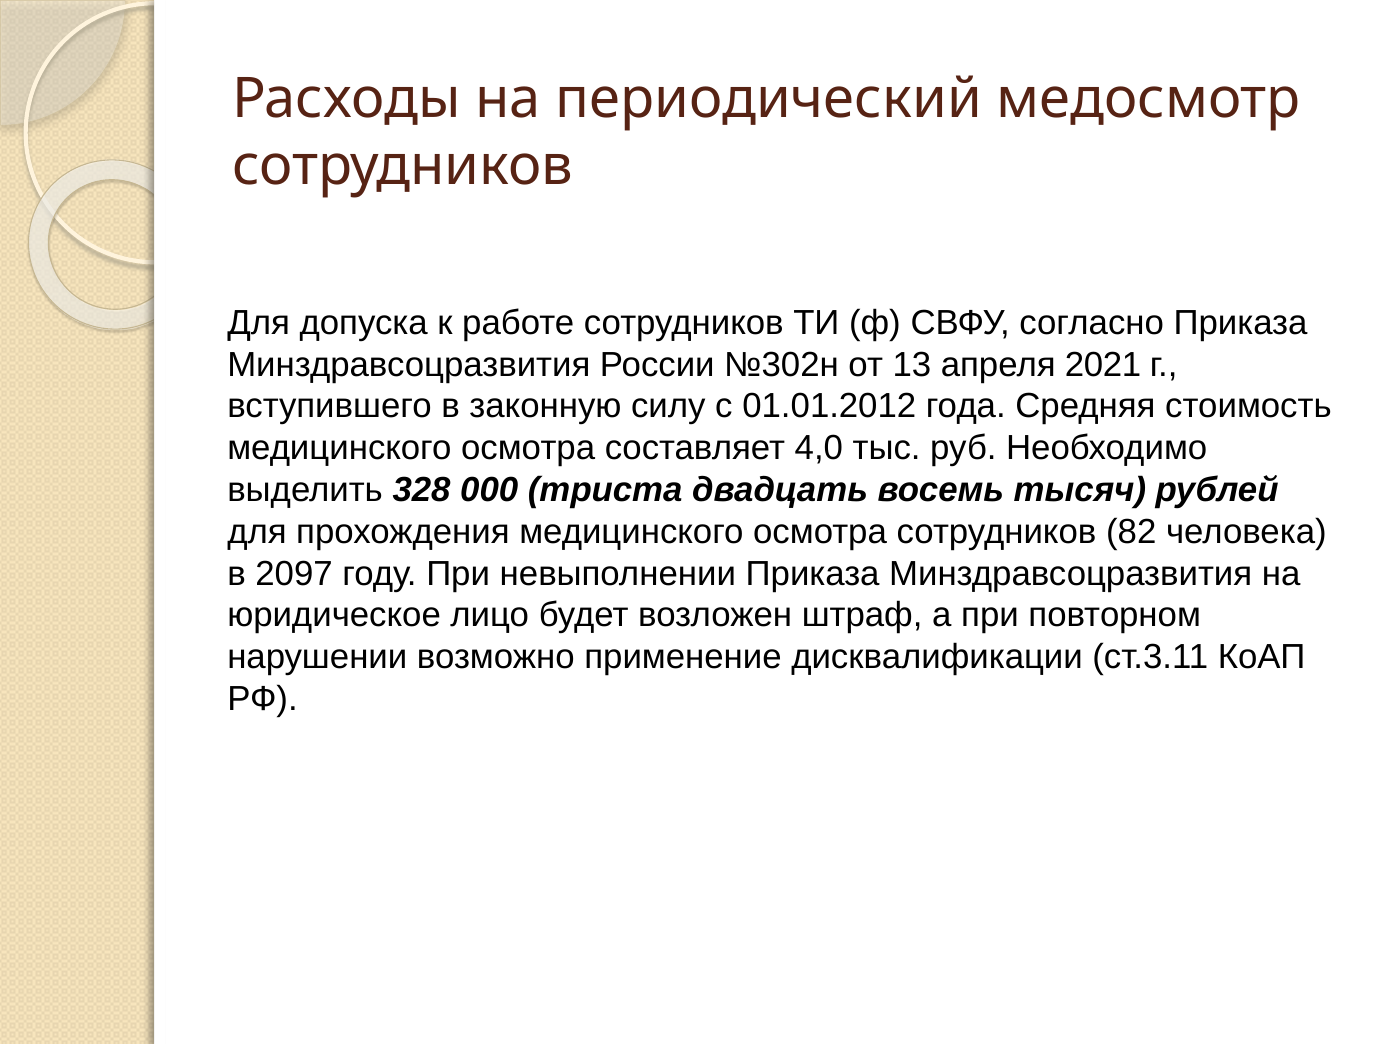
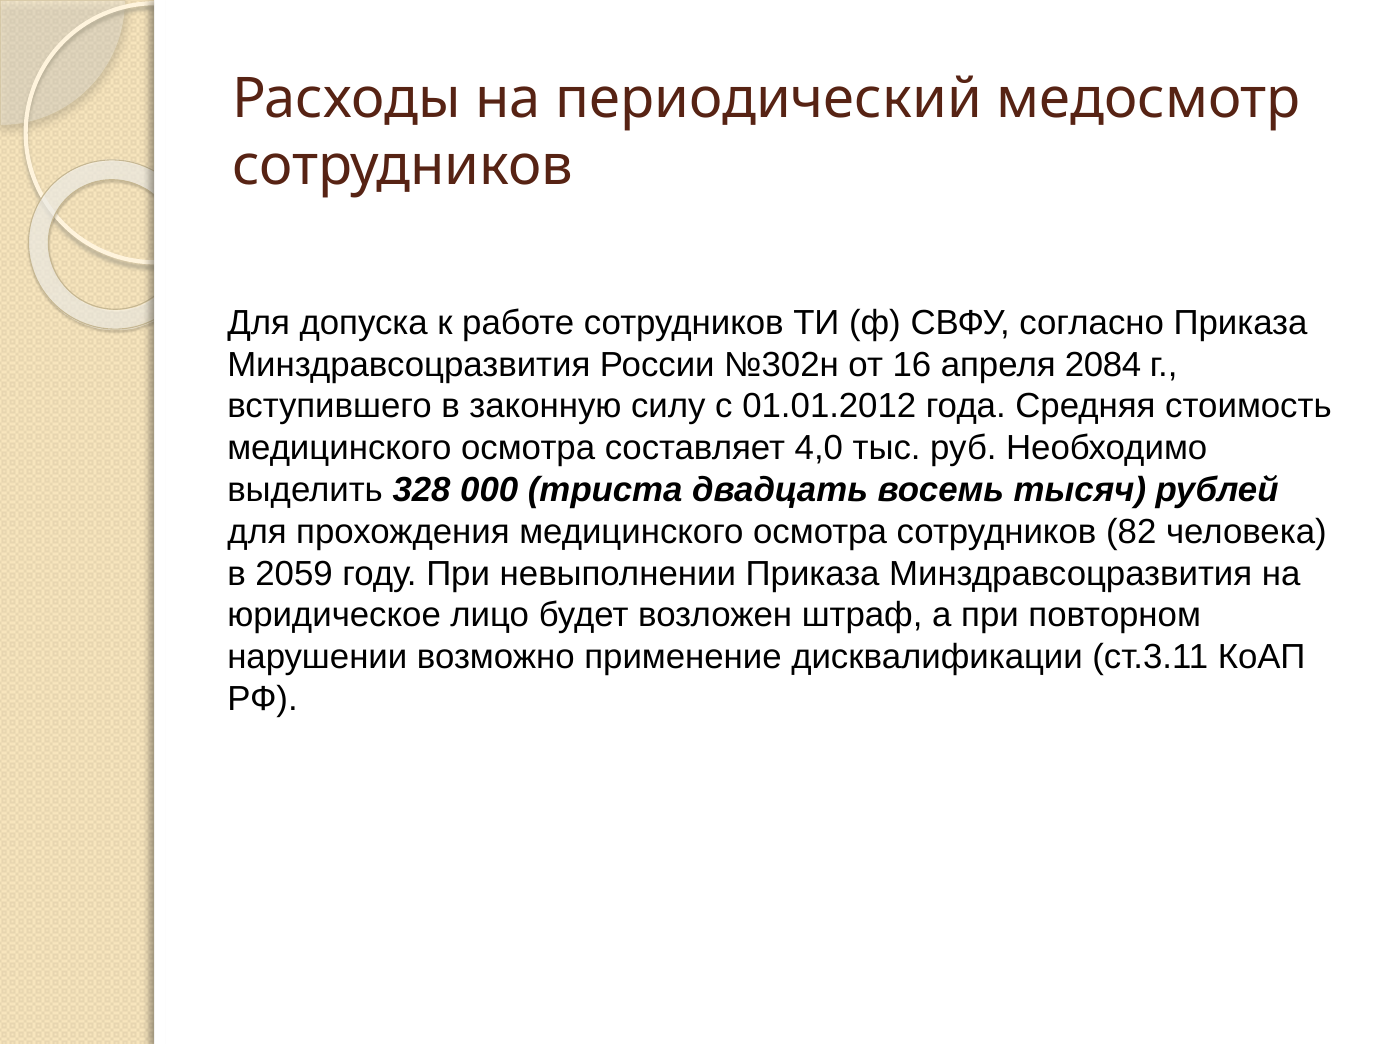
13: 13 -> 16 (912, 365)
2021: 2021 -> 2084 (1103, 365)
2097: 2097 -> 2059 (294, 574)
